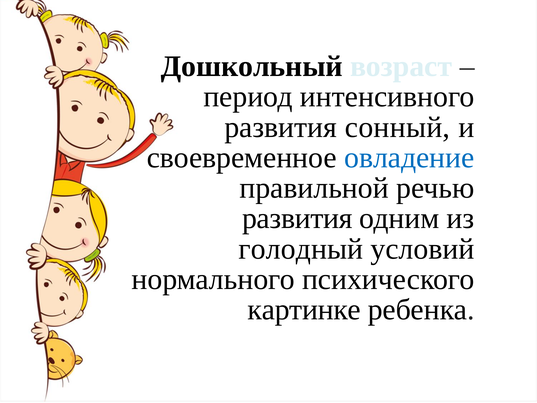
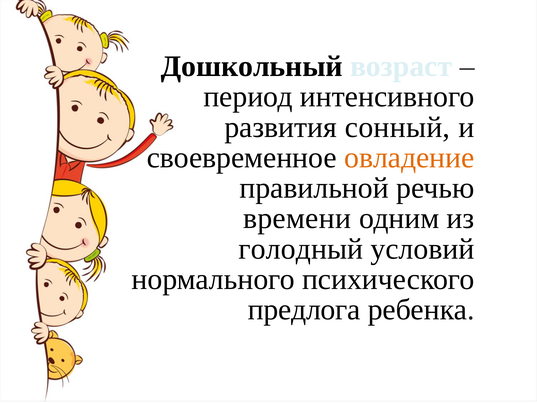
овладение colour: blue -> orange (409, 158)
развития: развития -> времени (297, 218)
картинке: картинке -> предлога (304, 310)
